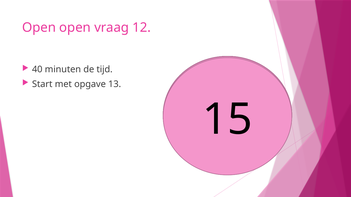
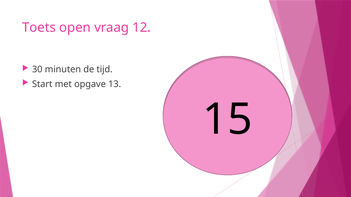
Open: Open -> Toets (39, 28)
40: 40 -> 30 (37, 70)
